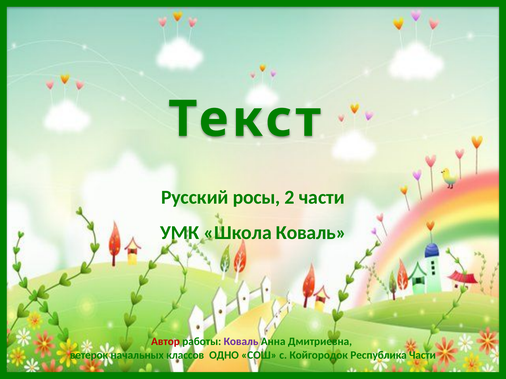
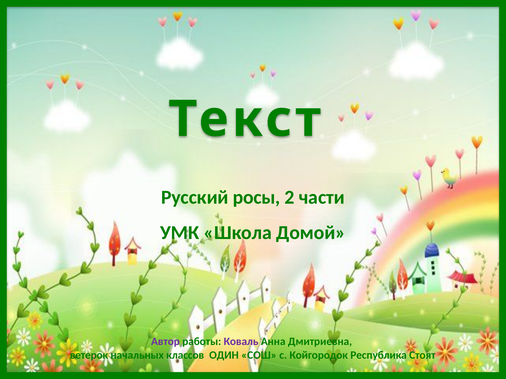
Школа Коваль: Коваль -> Домой (311, 233)
Автор colour: red -> purple (165, 342)
ОДНО: ОДНО -> ОДИН (224, 356)
Республика Части: Части -> Стоят (422, 356)
